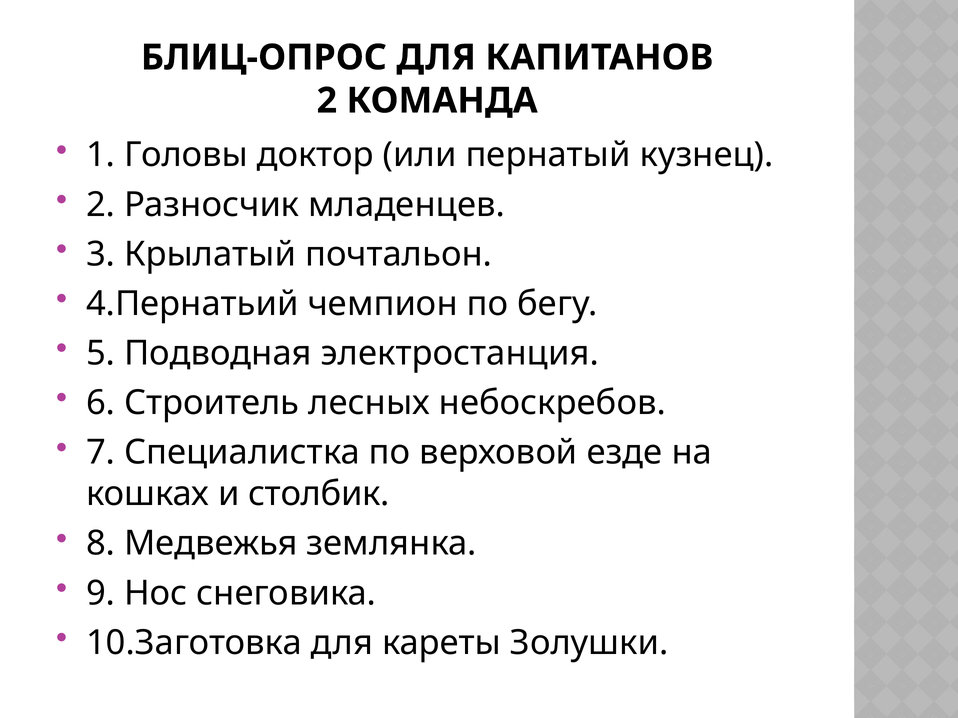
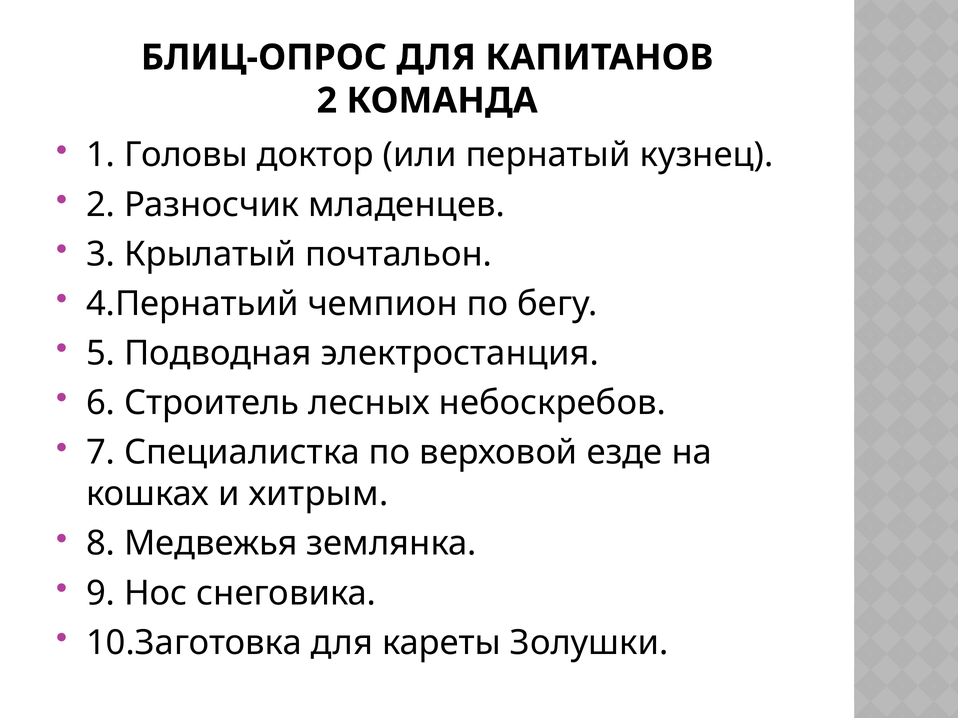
столбик: столбик -> хитрым (319, 494)
